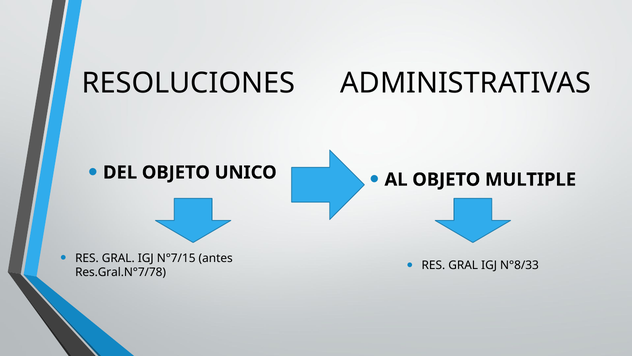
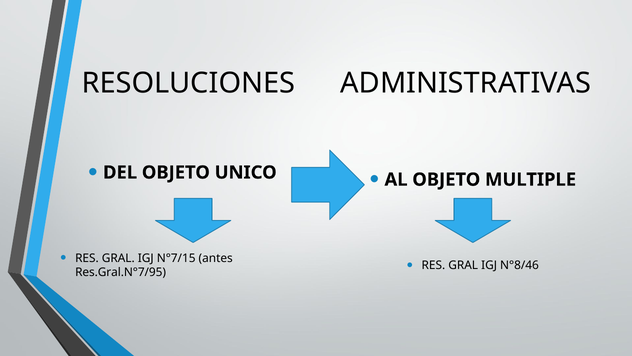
N°8/33: N°8/33 -> N°8/46 (519, 265)
Res.Gral.N°7/78: Res.Gral.N°7/78 -> Res.Gral.N°7/95 (121, 272)
